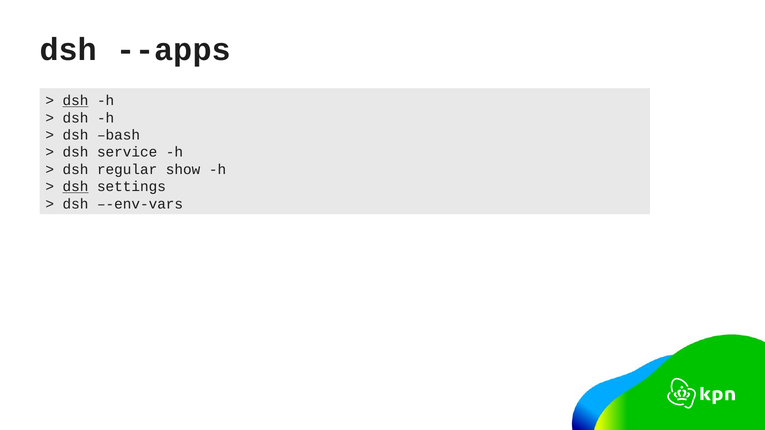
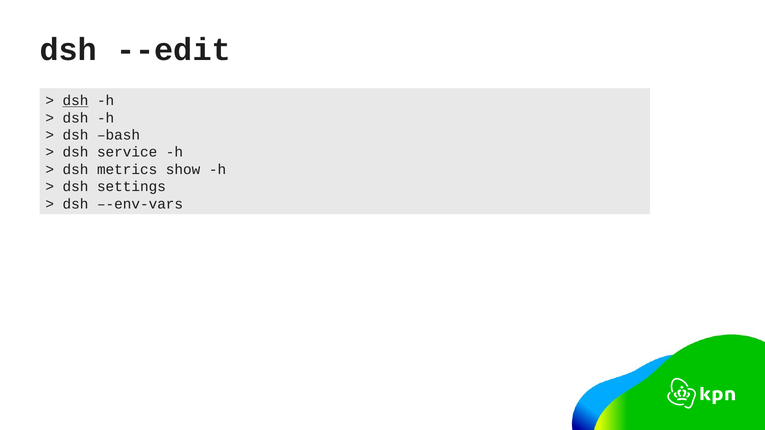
--apps: --apps -> --edit (173, 50)
regular: regular -> metrics (127, 170)
dsh underline: present -> none (76, 187)
